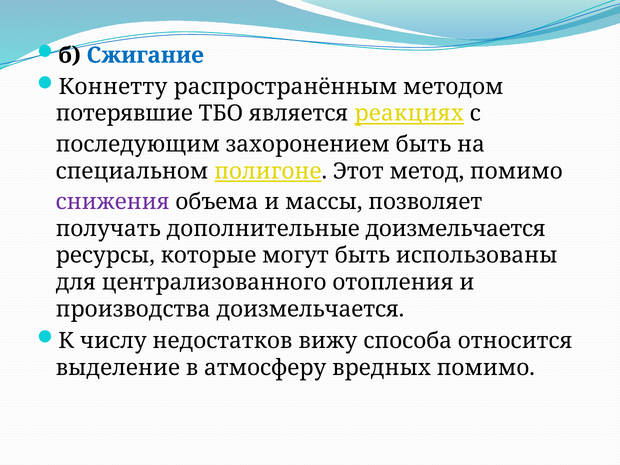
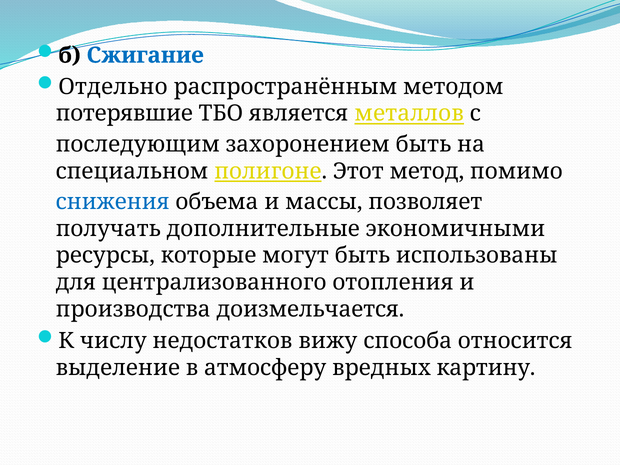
Коннетту: Коннетту -> Отдельно (113, 87)
реакциях: реакциях -> металлов (409, 114)
снижения colour: purple -> blue (113, 202)
дополнительные доизмельчается: доизмельчается -> экономичными (455, 229)
вредных помимо: помимо -> картину (486, 368)
